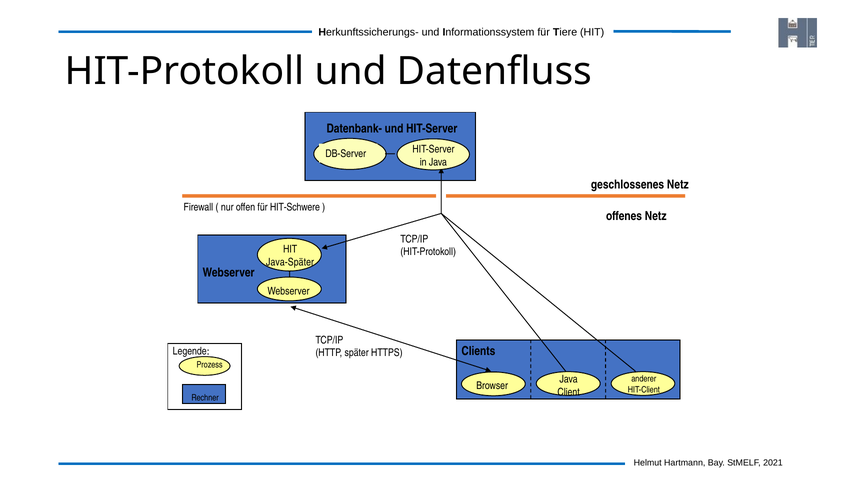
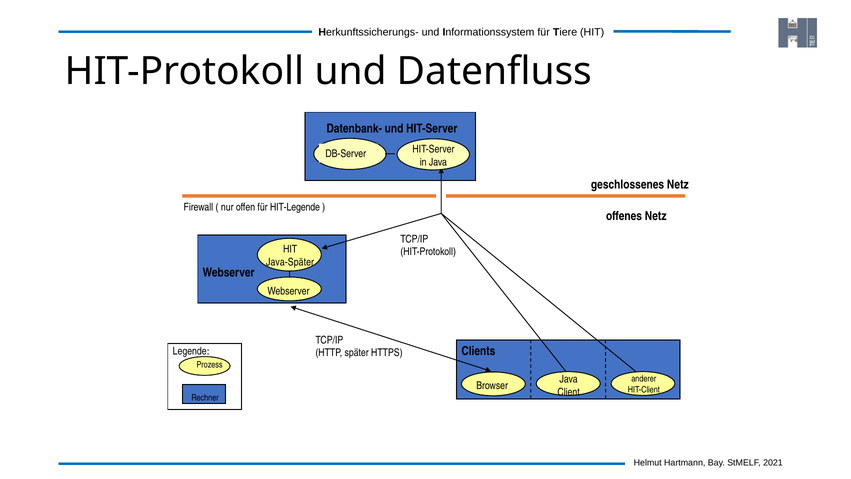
HIT-Schwere: HIT-Schwere -> HIT-Legende (295, 207)
